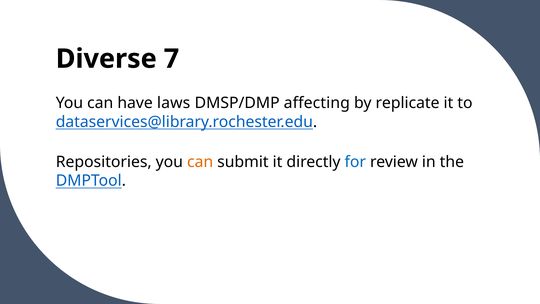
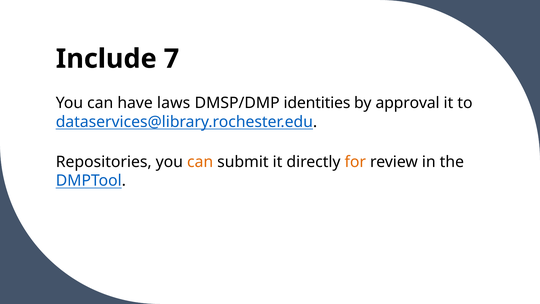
Diverse: Diverse -> Include (106, 59)
affecting: affecting -> identities (317, 103)
replicate: replicate -> approval (408, 103)
for colour: blue -> orange (355, 162)
